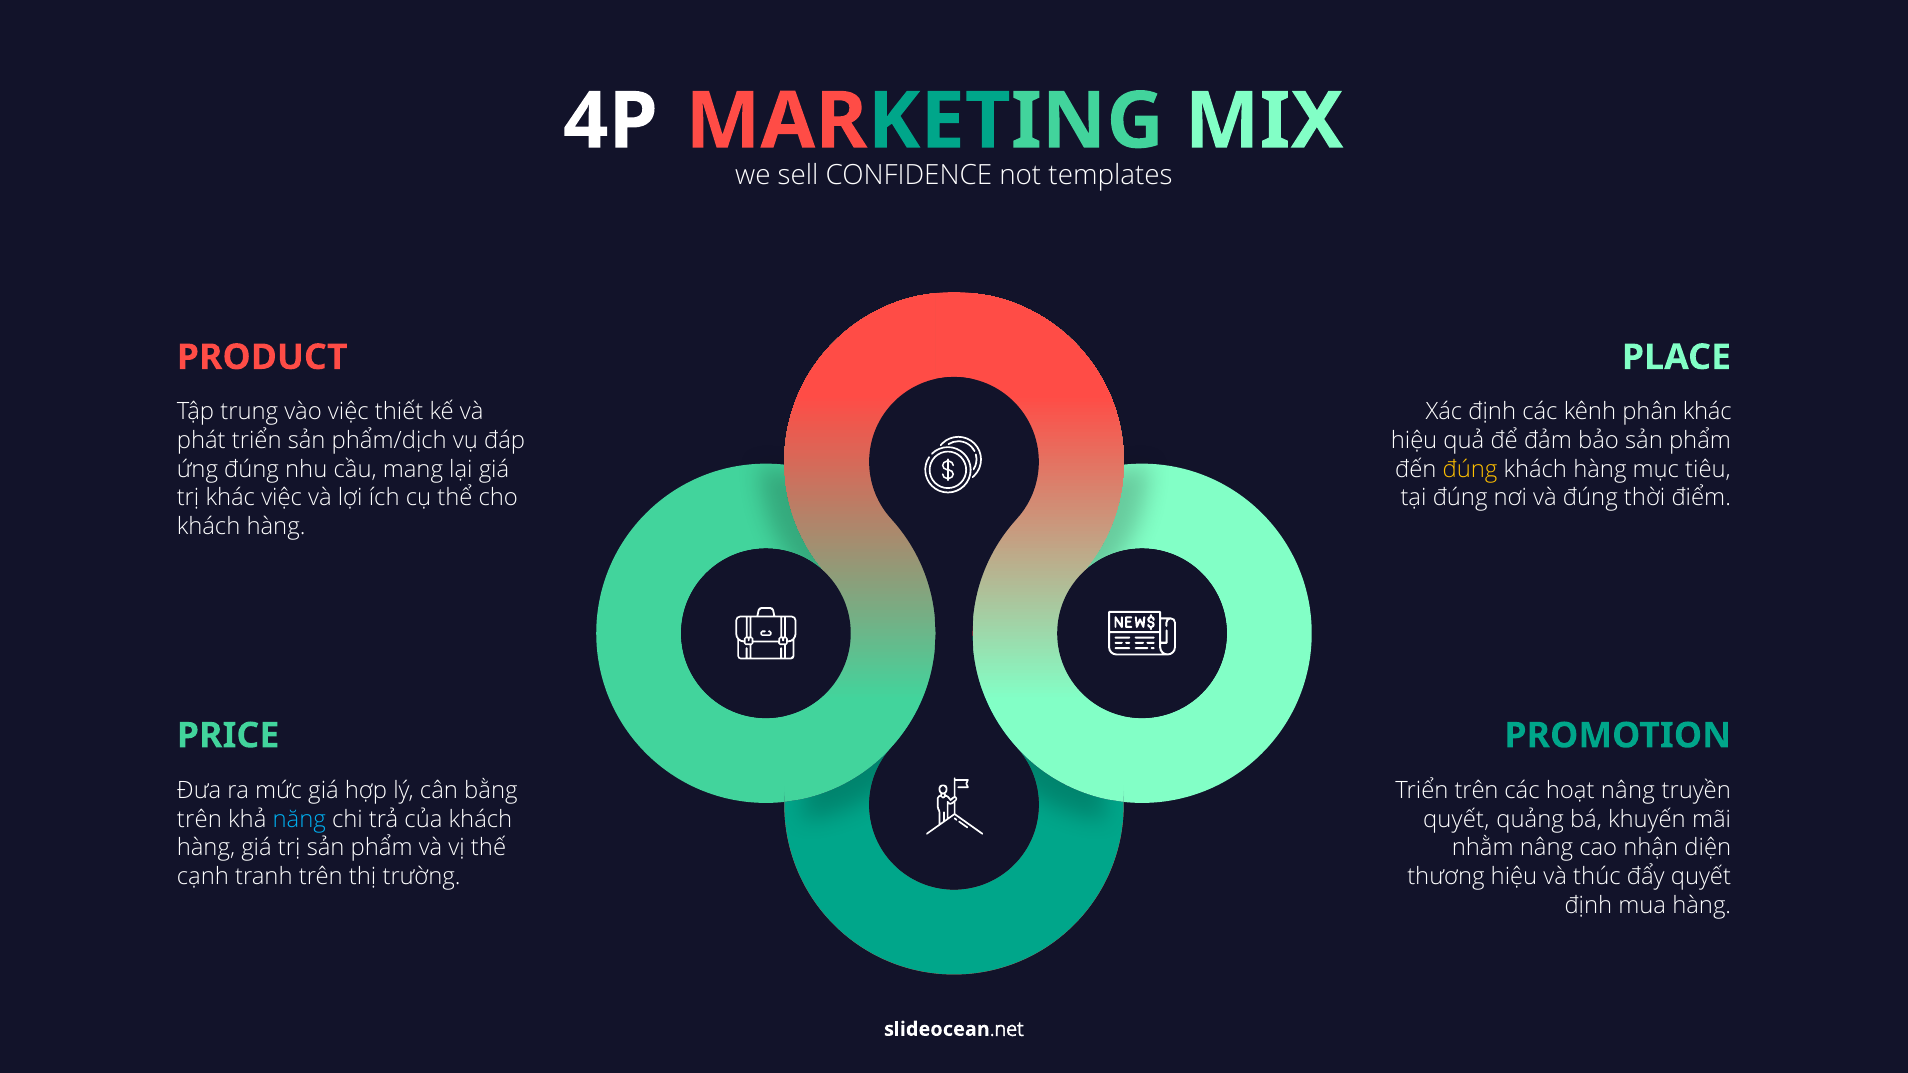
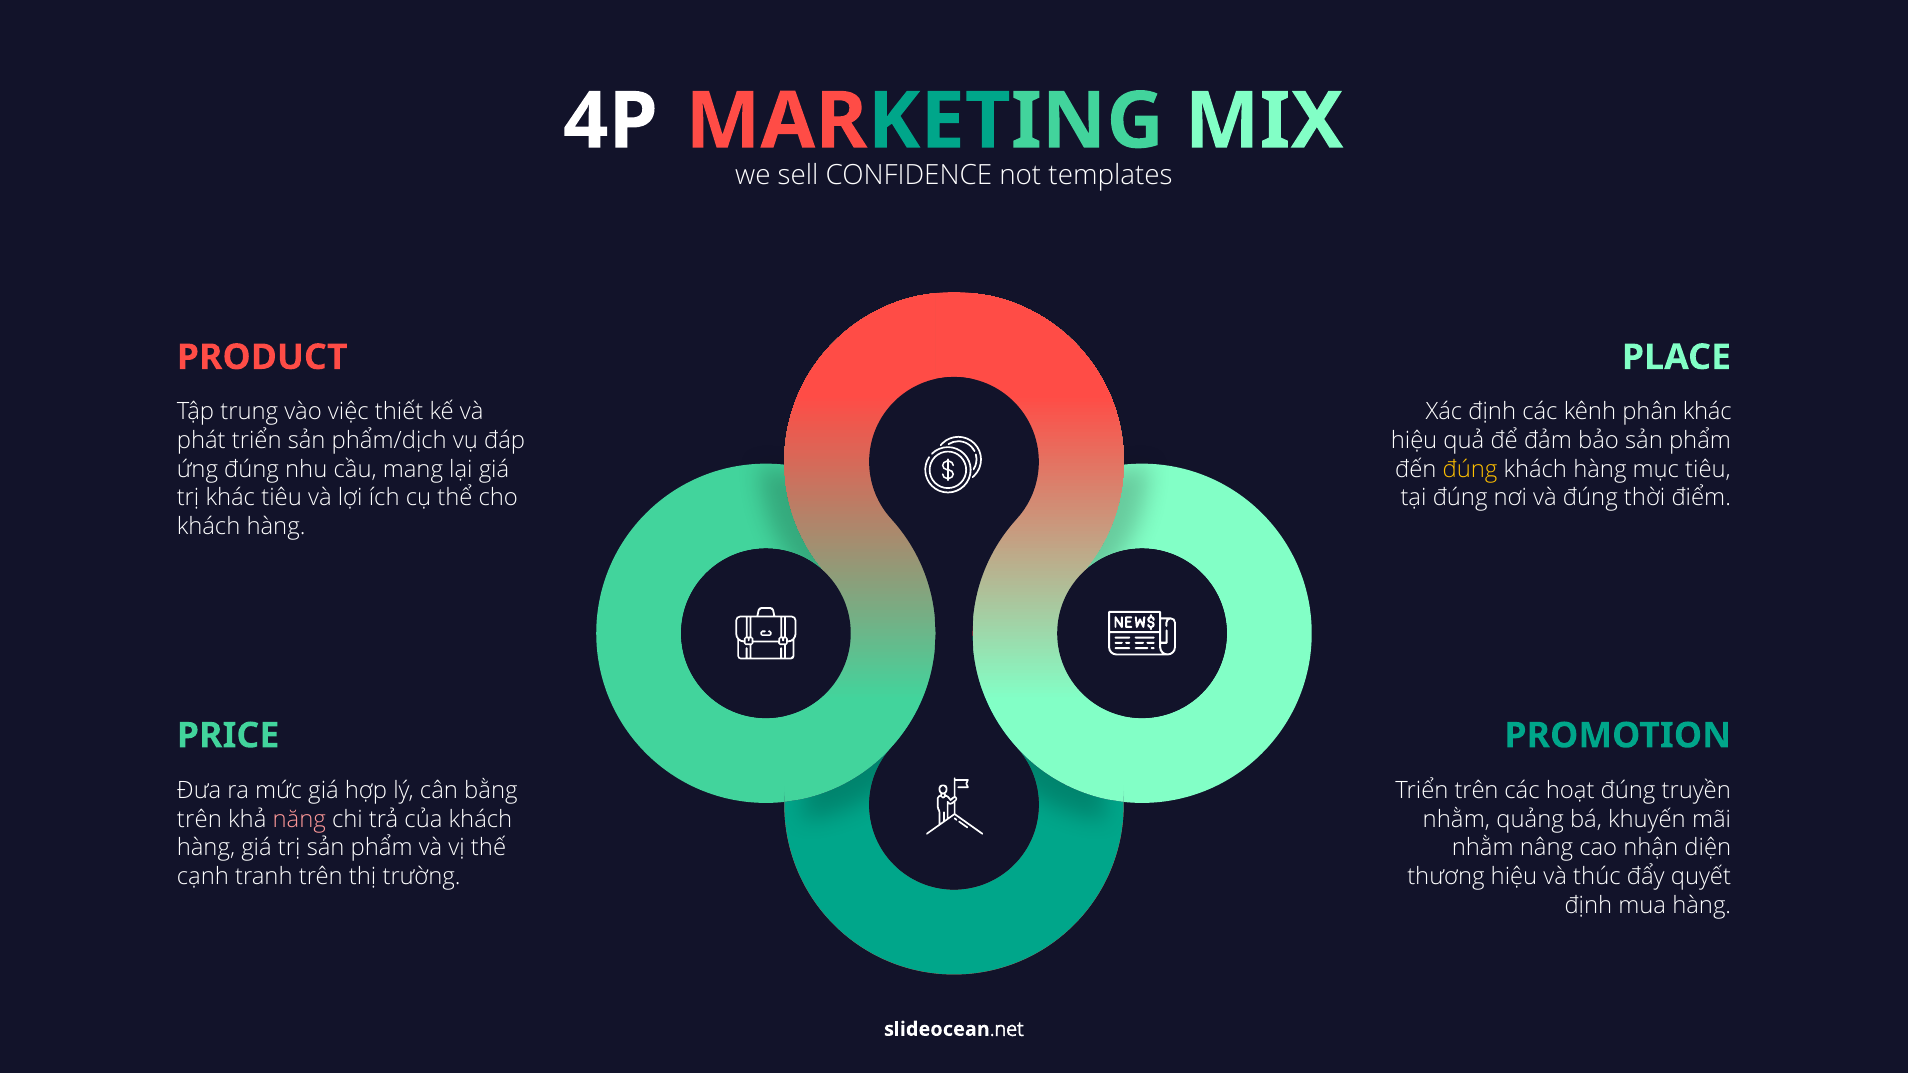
khác việc: việc -> tiêu (282, 498)
hoạt nâng: nâng -> đúng (1628, 791)
năng colour: light blue -> pink (299, 820)
quyết: quyết -> nhằm (1456, 820)
